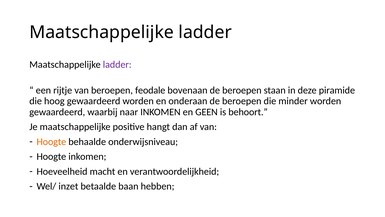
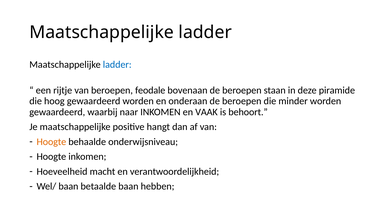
ladder colour: purple -> blue (117, 64)
GEEN: GEEN -> VAAK (206, 112)
Wel/ inzet: inzet -> baan (68, 186)
